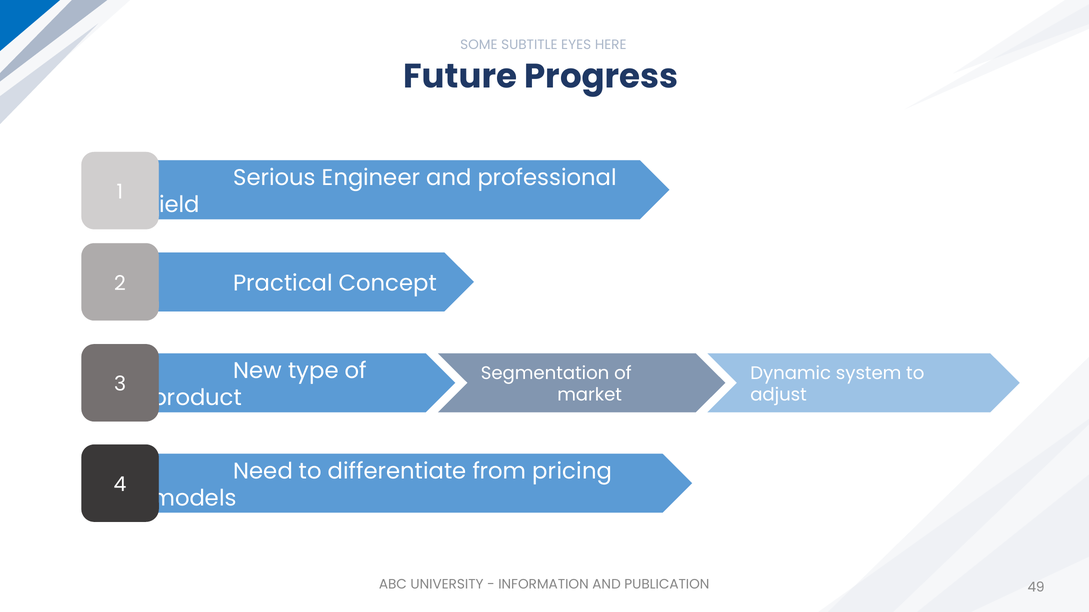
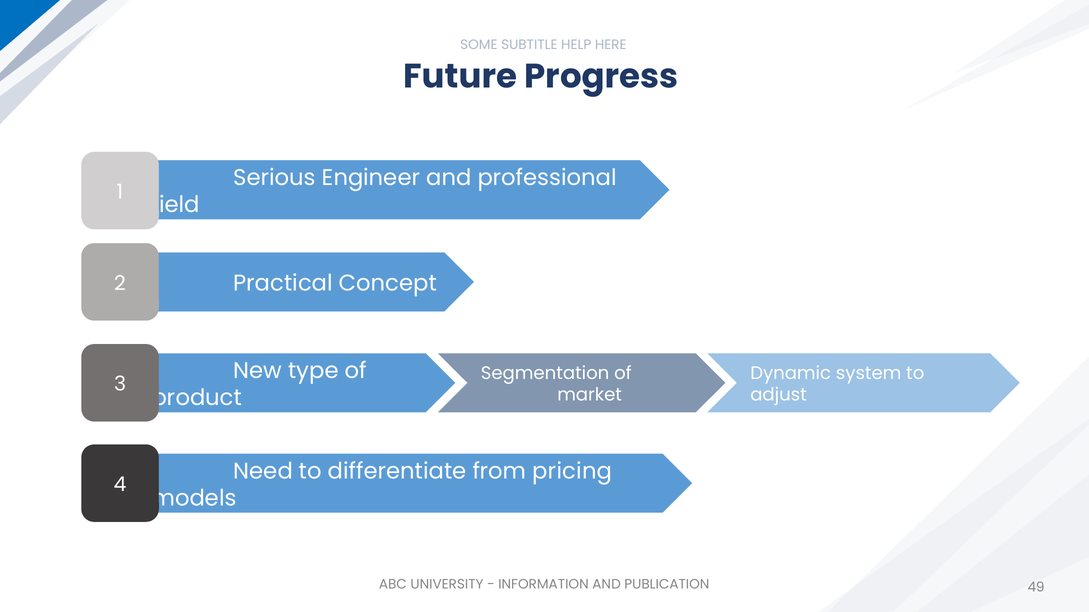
EYES: EYES -> HELP (576, 45)
